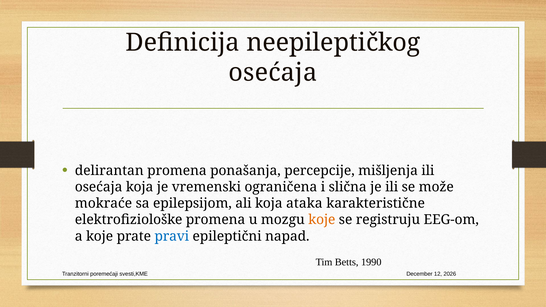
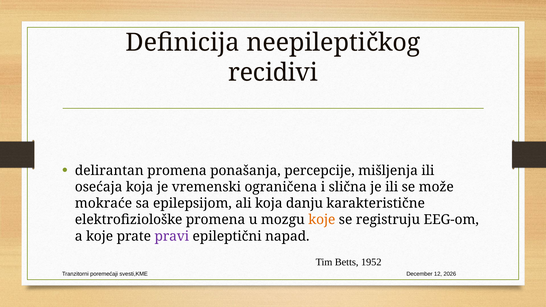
osećaja: osećaja -> recidivi (273, 73)
ataka: ataka -> danju (304, 204)
pravi colour: blue -> purple (172, 236)
1990: 1990 -> 1952 (371, 262)
